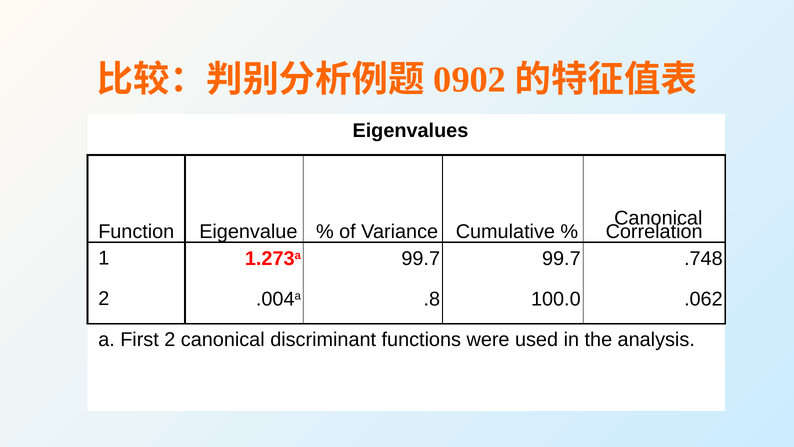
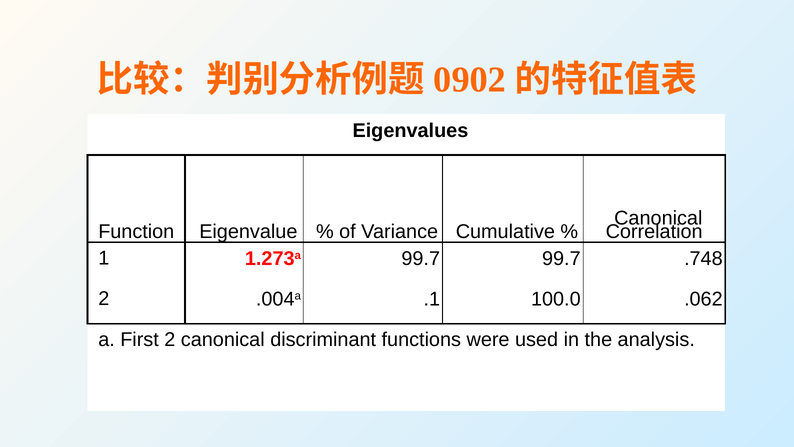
.8: .8 -> .1 (432, 299)
